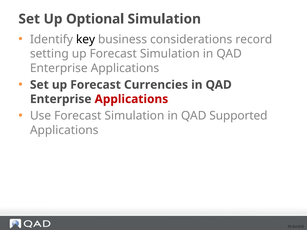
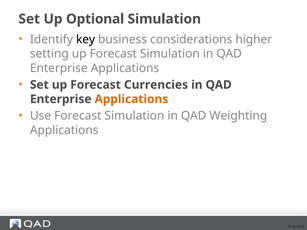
record: record -> higher (254, 39)
Applications colour: red -> orange (131, 99)
Supported: Supported -> Weighting (238, 116)
